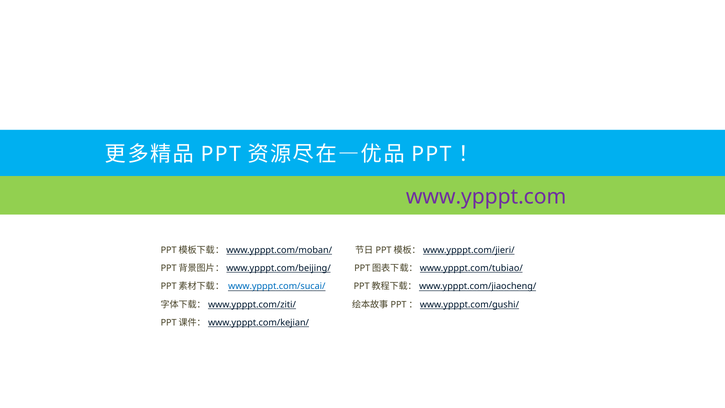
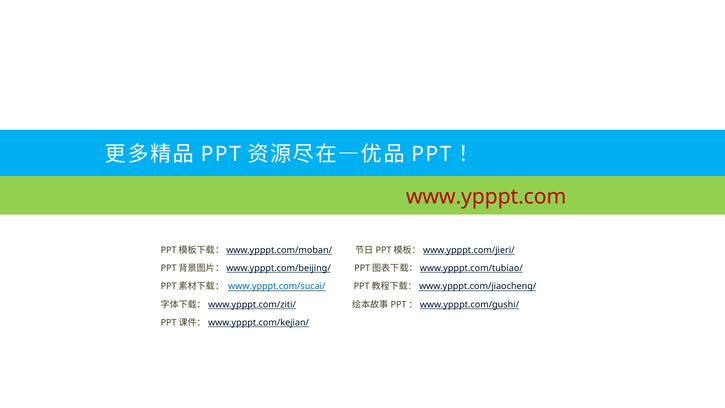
www.ypppt.com colour: purple -> red (486, 196)
